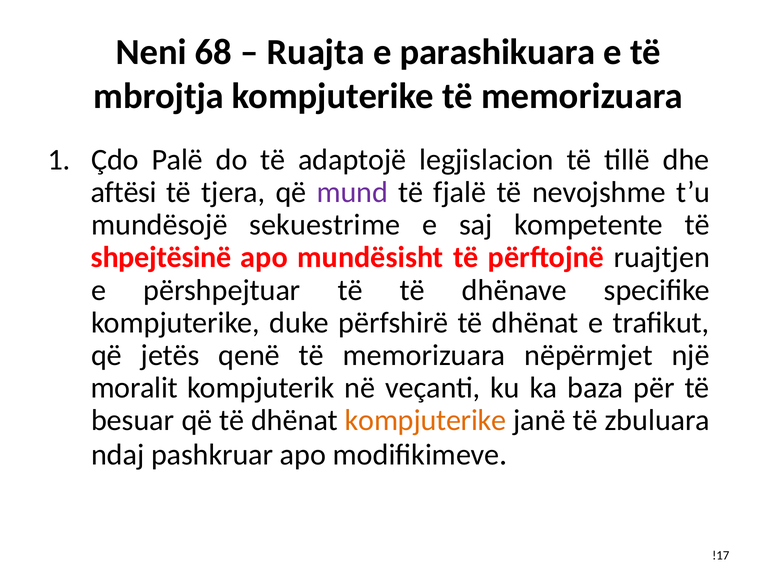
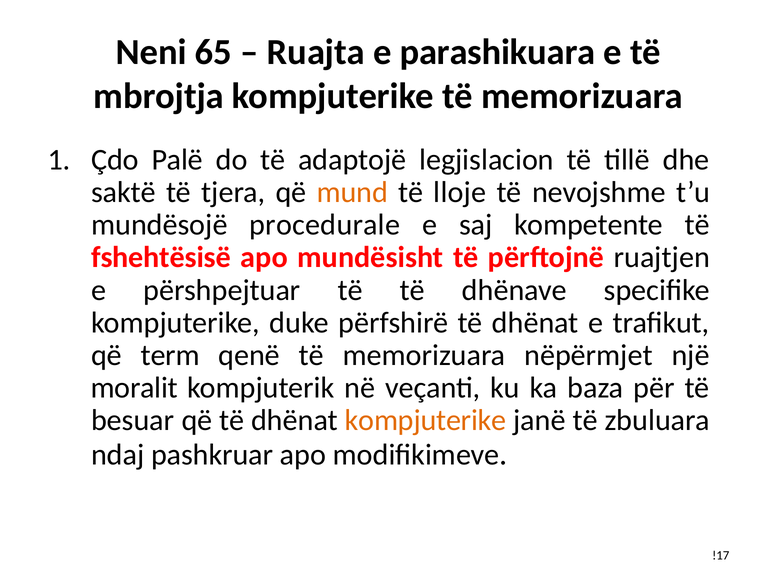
68: 68 -> 65 (214, 52)
aftësi: aftësi -> saktë (124, 192)
mund colour: purple -> orange (352, 192)
fjalë: fjalë -> lloje (460, 192)
sekuestrime: sekuestrime -> procedurale (325, 225)
shpejtësinë: shpejtësinë -> fshehtësisë (161, 258)
jetës: jetës -> term (170, 355)
